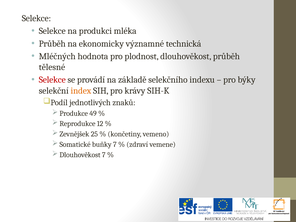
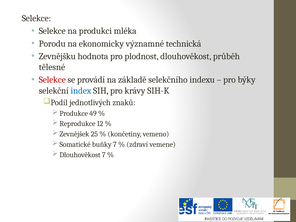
Průběh: Průběh -> Porodu (52, 44)
Mléčných: Mléčných -> Zevnějšku (57, 56)
index colour: orange -> blue (81, 91)
